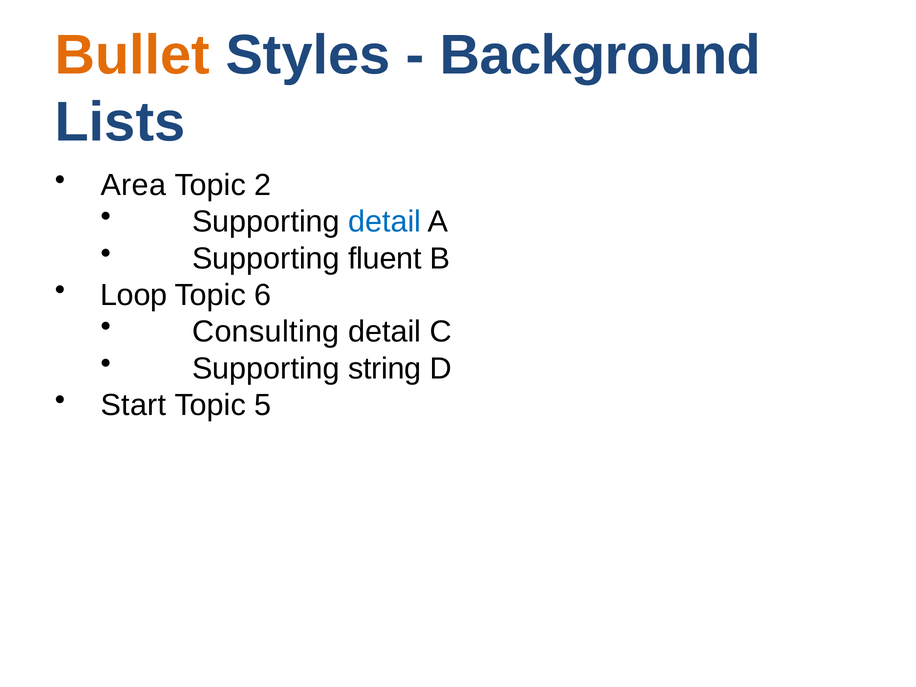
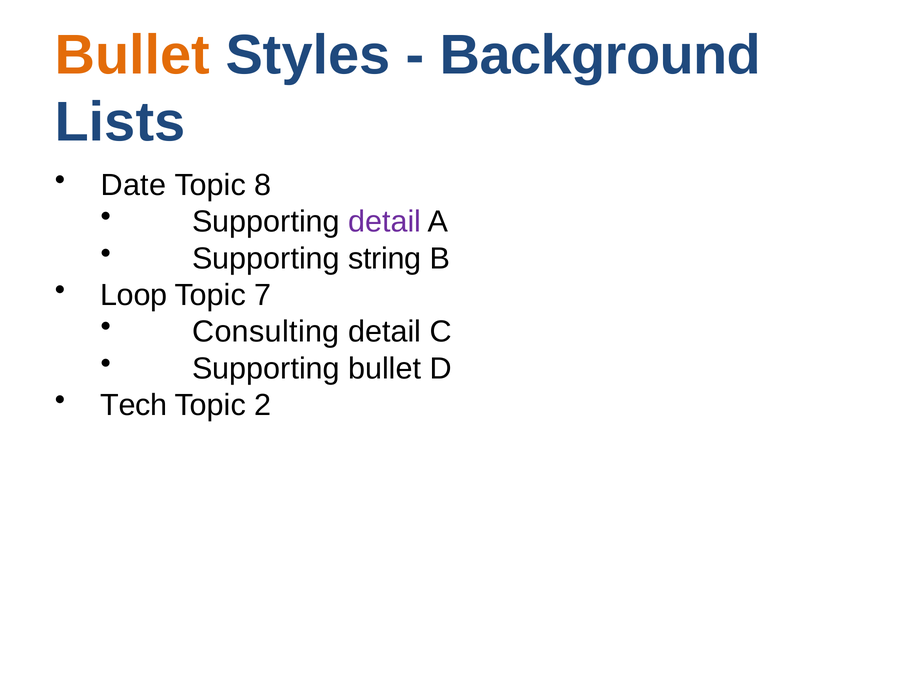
Area: Area -> Date (133, 185)
2: 2 -> 8 (263, 185)
detail colour: blue -> purple (385, 222)
fluent: fluent -> string (385, 259)
6: 6 -> 7 (263, 295)
Supporting string: string -> bullet (385, 368)
Start: Start -> Tech (134, 405)
5: 5 -> 2 (263, 405)
